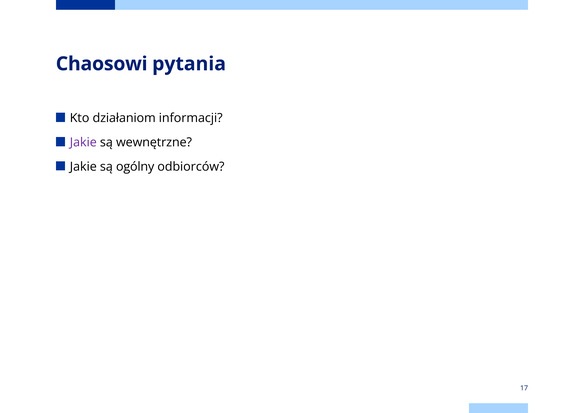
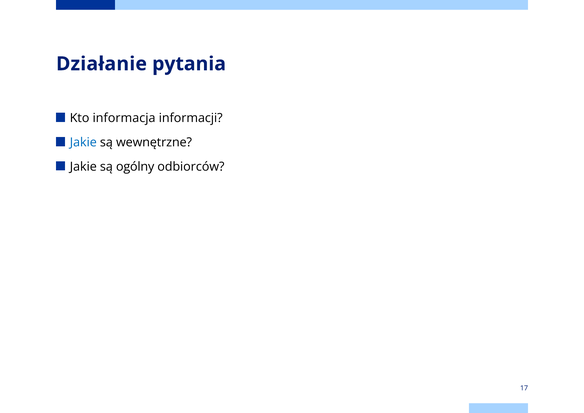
Chaosowi: Chaosowi -> Działanie (101, 64)
działaniom: działaniom -> informacja (124, 118)
Jakie colour: purple -> blue (83, 142)
